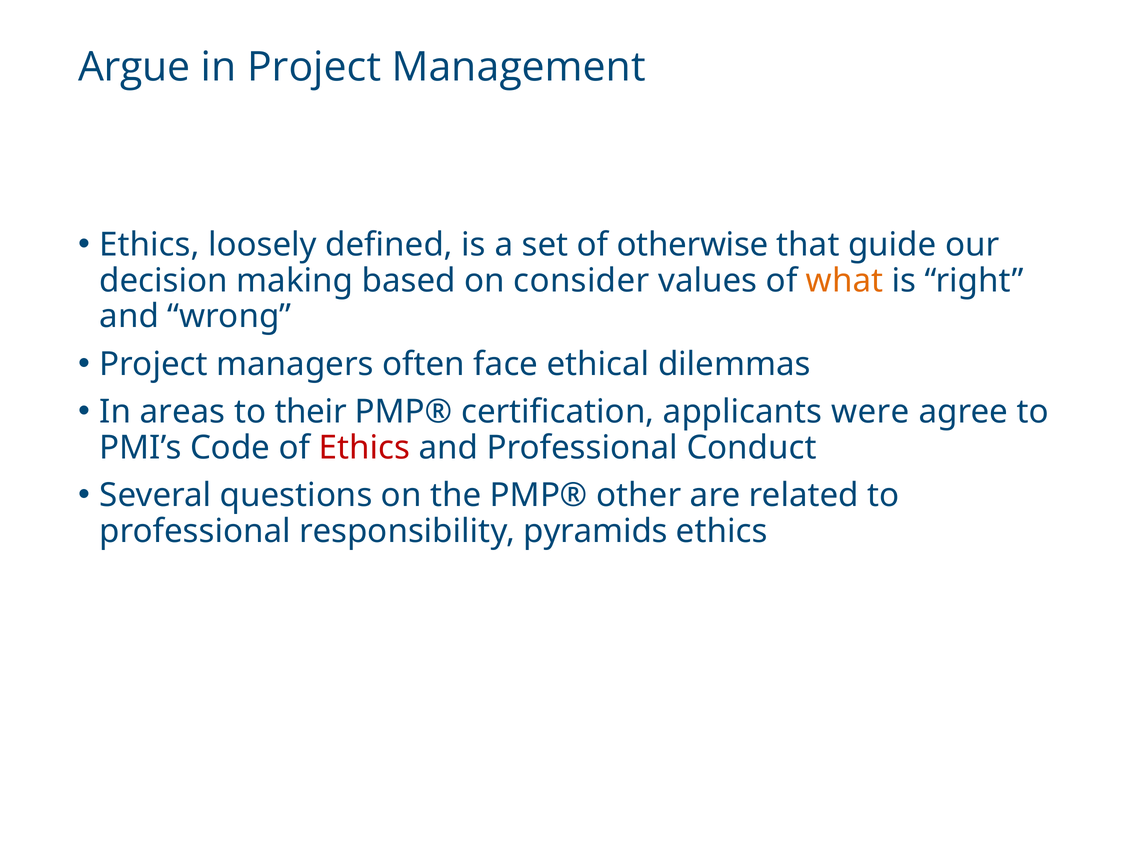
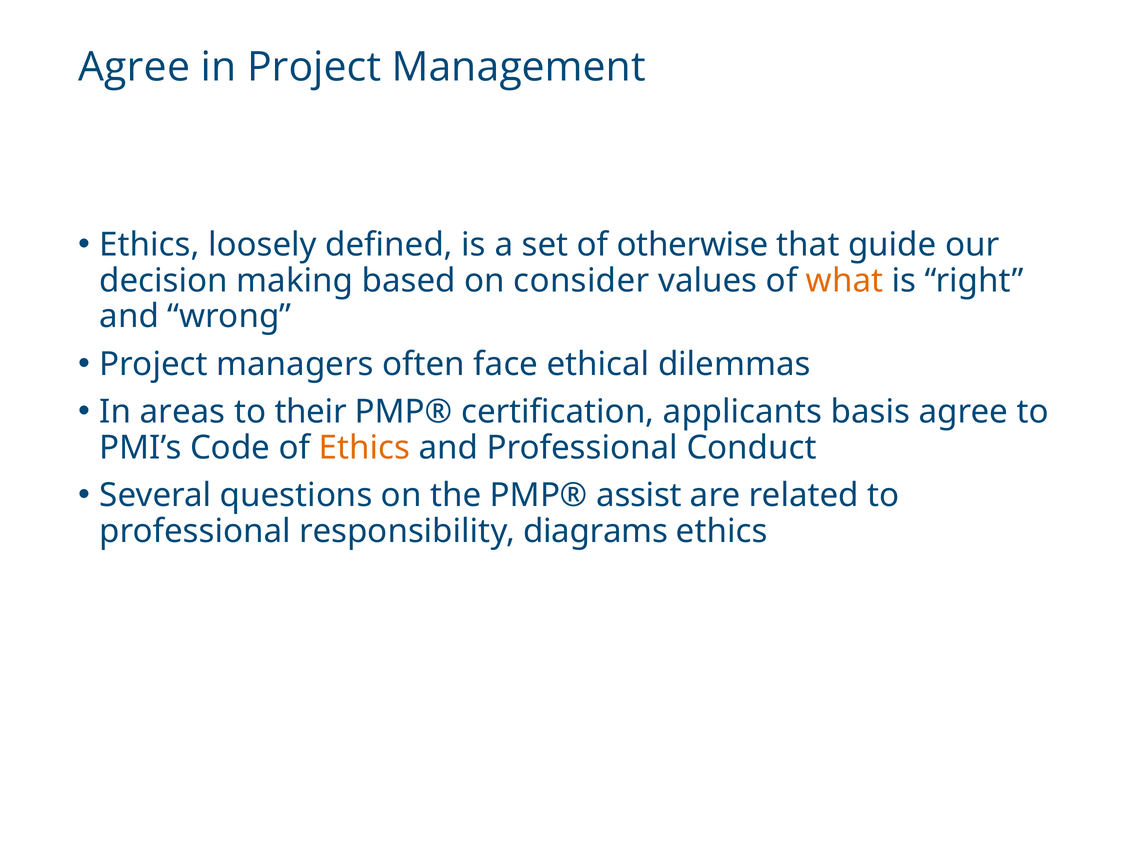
Argue: Argue -> Agree (134, 67)
were: were -> basis (871, 412)
Ethics colour: red -> orange (364, 447)
other: other -> assist (639, 495)
pyramids: pyramids -> diagrams (596, 531)
